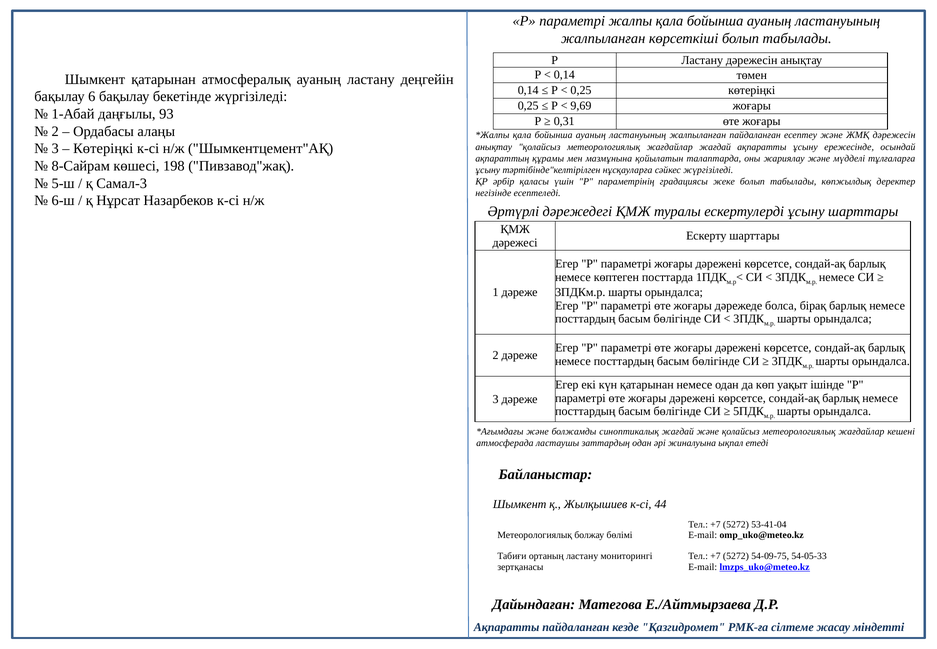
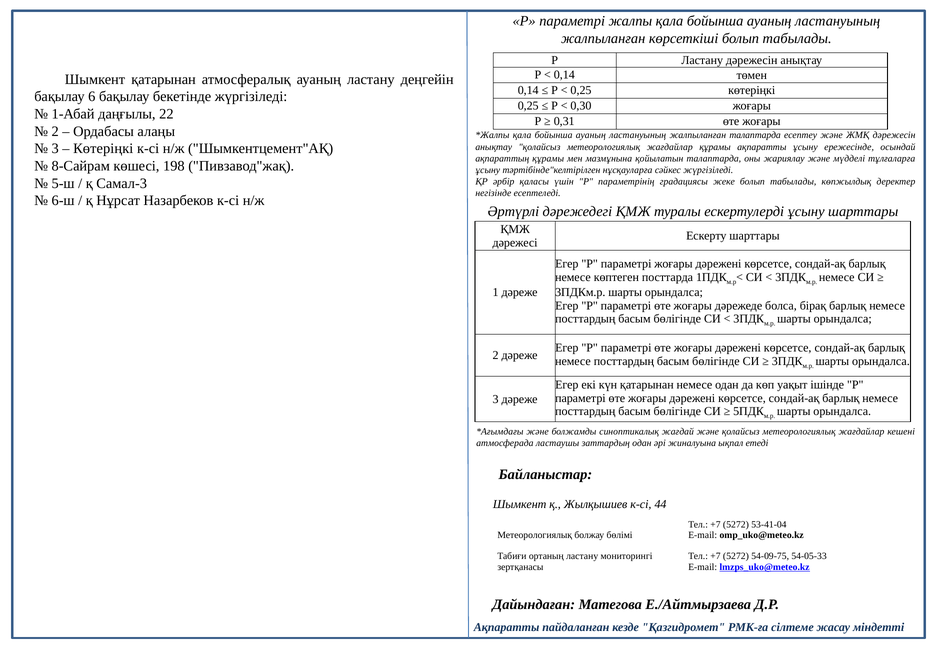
9,69: 9,69 -> 0,30 (581, 106)
93: 93 -> 22 (166, 114)
жалпыланған пайдаланған: пайдаланған -> талаптарда (755, 135)
жағдайлар жағдай: жағдай -> құрамы (715, 147)
